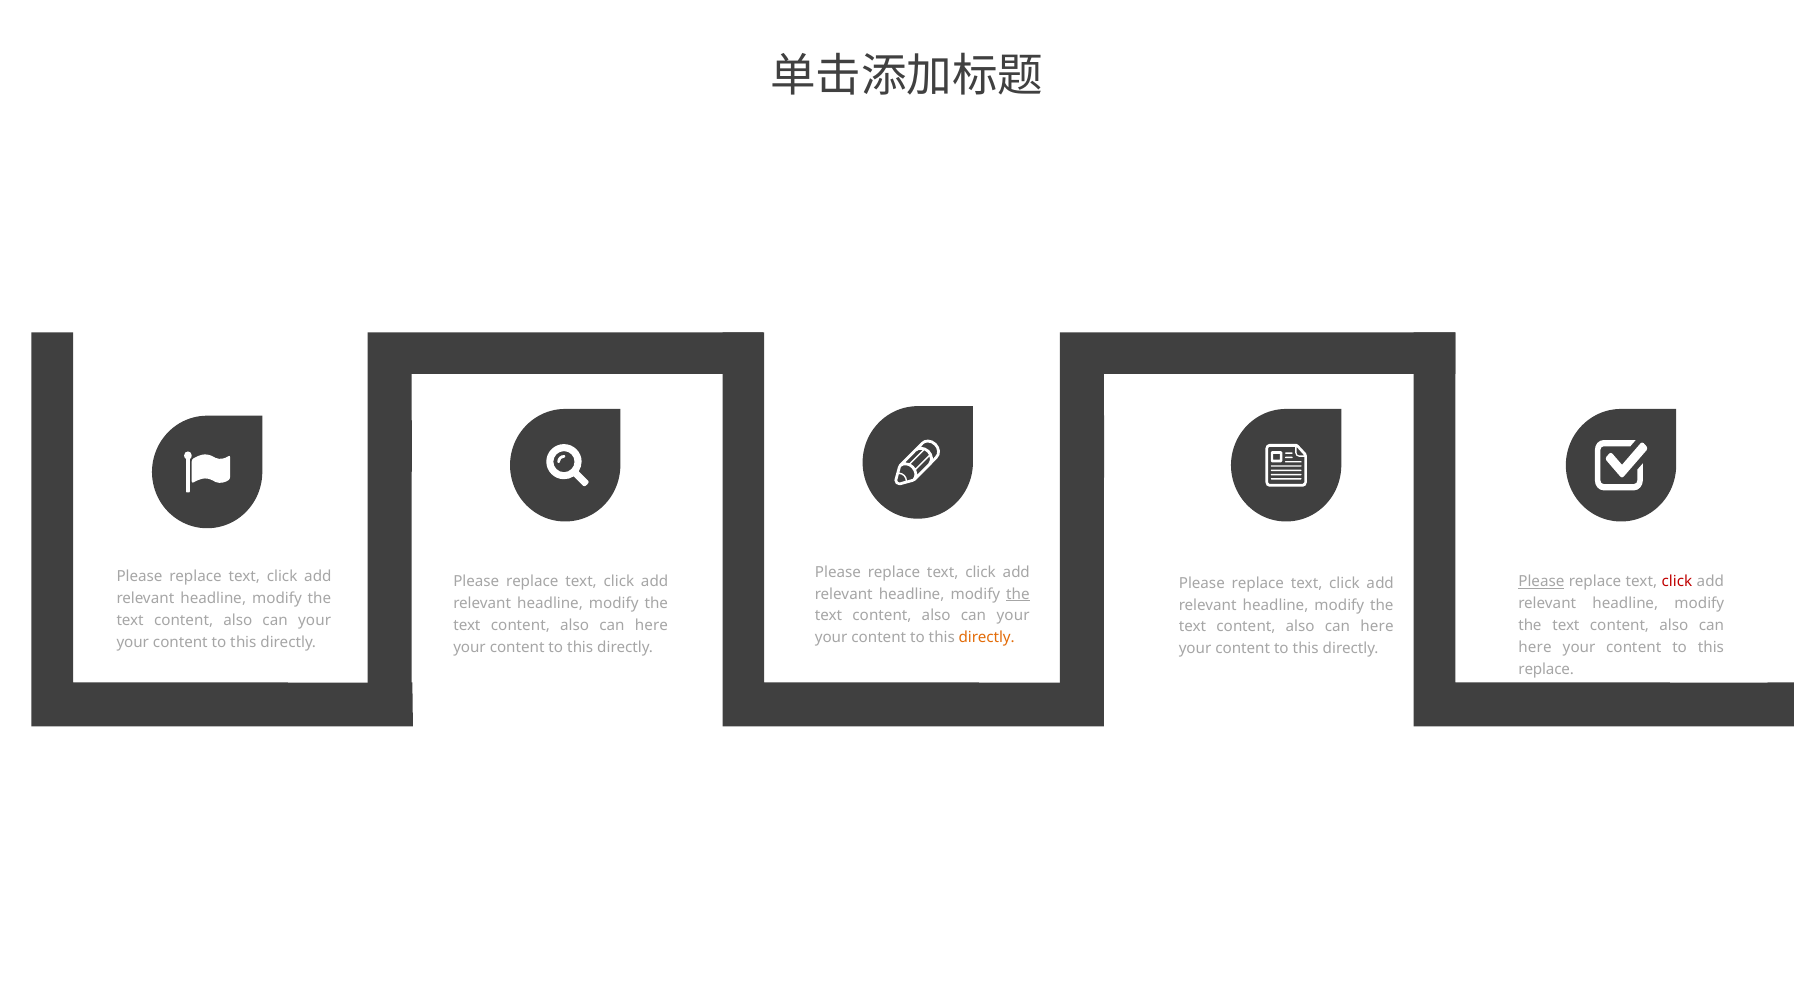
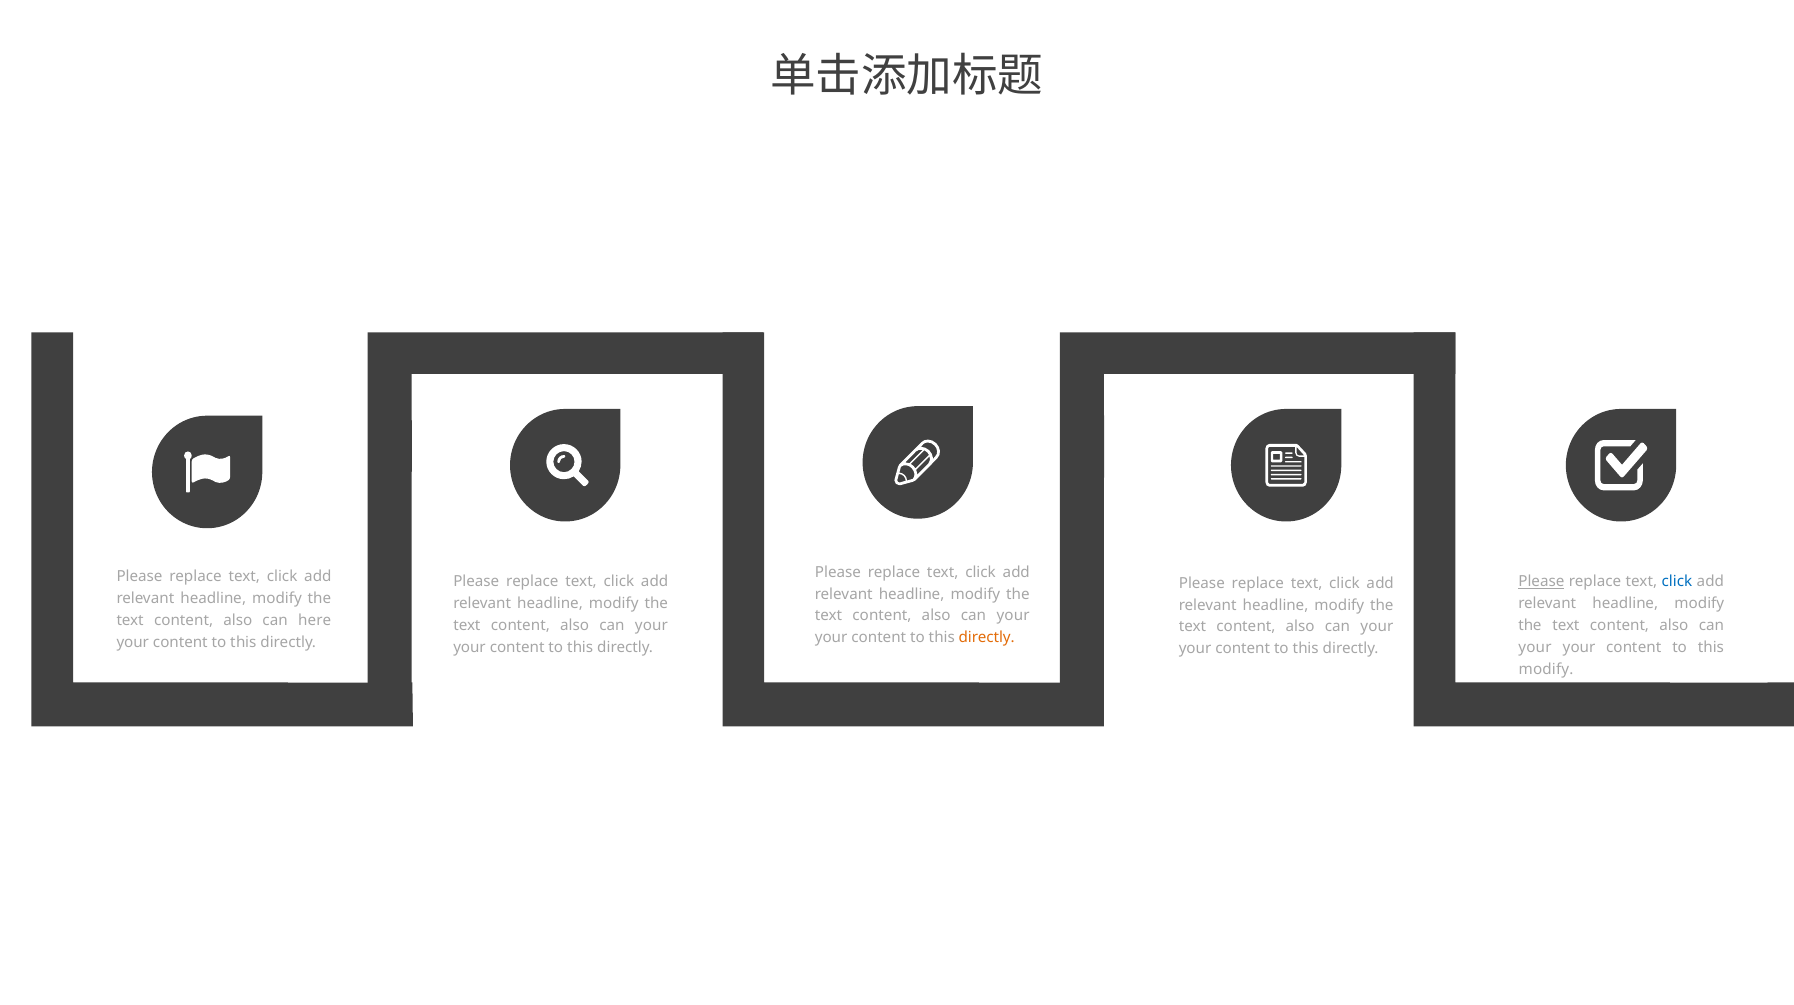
click colour: red -> blue (1677, 582)
the underline: present -> none (1018, 594)
your: your -> here (315, 620)
here: here -> your (651, 625)
here: here -> your (1377, 627)
here: here -> your (1535, 647)
replace: replace -> modify (1546, 669)
